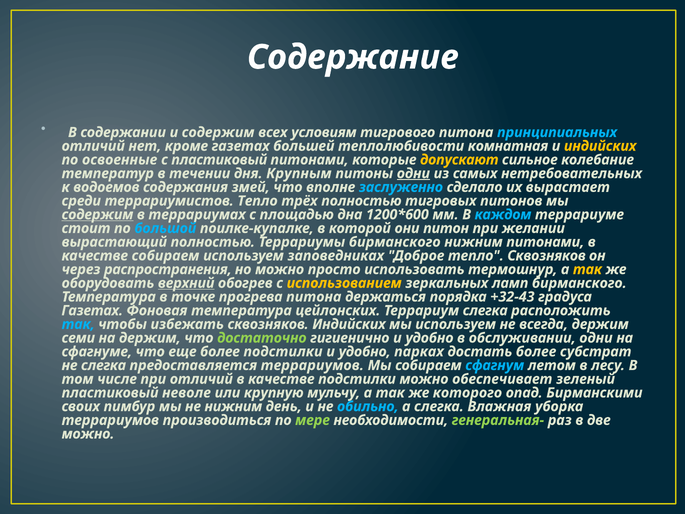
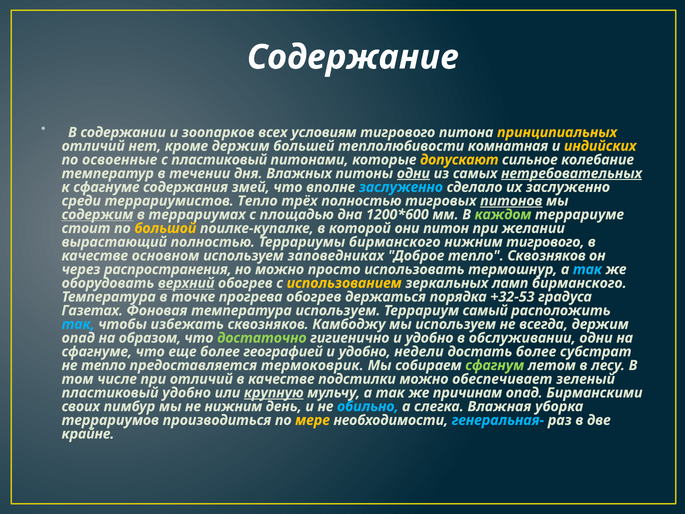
и содержим: содержим -> зоопарков (218, 132)
принципиальных colour: light blue -> yellow (557, 132)
кроме газетах: газетах -> держим (241, 146)
Крупным: Крупным -> Влажных (299, 173)
нетребовательных underline: none -> present (572, 173)
к водоемов: водоемов -> сфагнуме (106, 187)
их вырастает: вырастает -> заслуженно (568, 187)
питонов underline: none -> present (511, 201)
каждом colour: light blue -> light green (503, 214)
большой colour: light blue -> yellow (165, 228)
нижним питонами: питонами -> тигрового (545, 242)
качестве собираем: собираем -> основном (165, 256)
так colour: yellow -> light blue (587, 269)
прогрева питона: питона -> обогрев (314, 297)
+32-43: +32-43 -> +32-53 (512, 297)
температура цейлонских: цейлонских -> используем (338, 310)
Террариум слегка: слегка -> самый (485, 310)
сквозняков Индийских: Индийских -> Камбоджу (349, 324)
семи: семи -> опад (78, 338)
на держим: держим -> образом (150, 338)
более подстилки: подстилки -> географией (283, 351)
парках: парках -> недели (419, 351)
не слегка: слегка -> тепло (104, 365)
предоставляется террариумов: террариумов -> термоковрик (312, 365)
сфагнум colour: light blue -> light green (495, 365)
пластиковый неволе: неволе -> удобно (187, 393)
крупную underline: none -> present (274, 393)
которого: которого -> причинам (468, 393)
мере colour: light green -> yellow (312, 420)
генеральная- colour: light green -> light blue (498, 420)
можно: можно -> крайне (88, 434)
